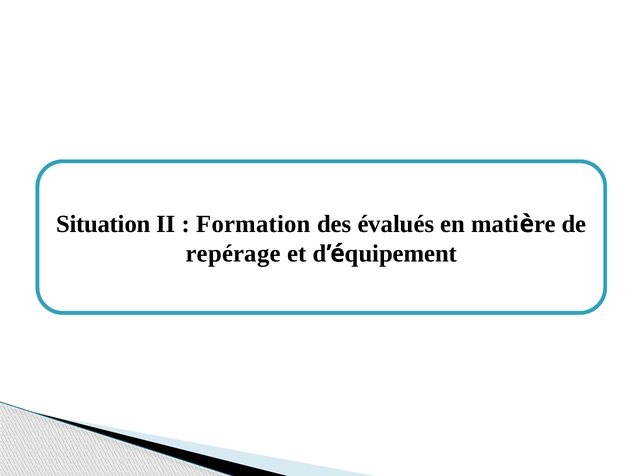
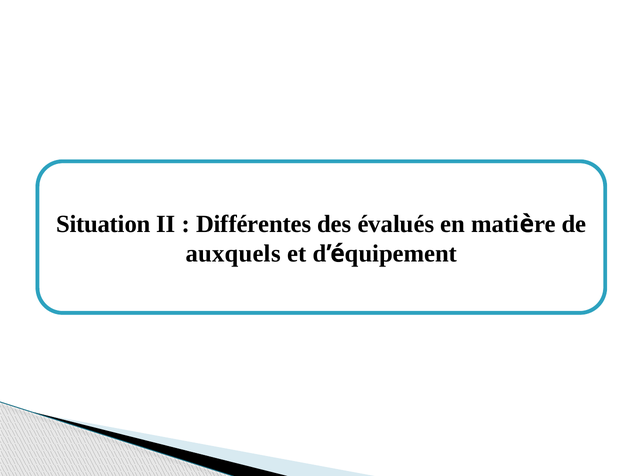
Formation: Formation -> Différentes (254, 224)
repérage: repérage -> auxquels (233, 254)
